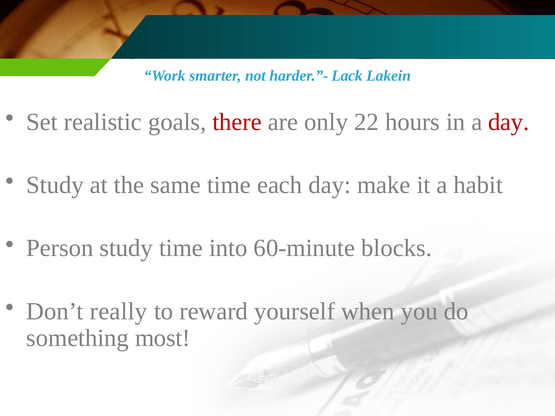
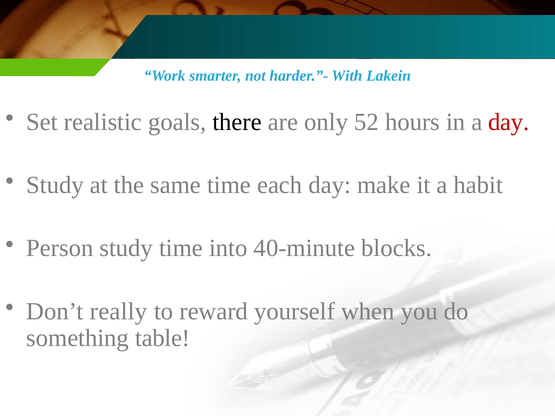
Lack: Lack -> With (347, 76)
there colour: red -> black (237, 122)
22: 22 -> 52 (367, 122)
60-minute: 60-minute -> 40-minute (304, 248)
most: most -> table (163, 338)
